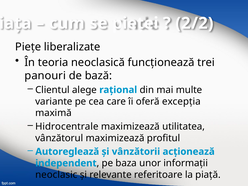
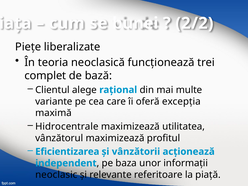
se pieţei: pieţei -> bunei (135, 23)
panouri: panouri -> complet (45, 76)
Autoreglează: Autoreglează -> Eficientizarea (67, 152)
